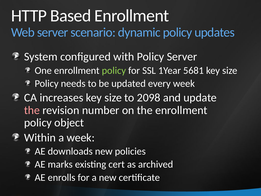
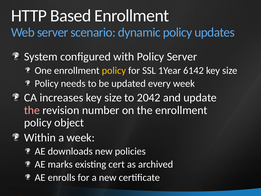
policy colour: light green -> yellow (114, 70)
5681: 5681 -> 6142 (193, 70)
2098: 2098 -> 2042 (149, 97)
